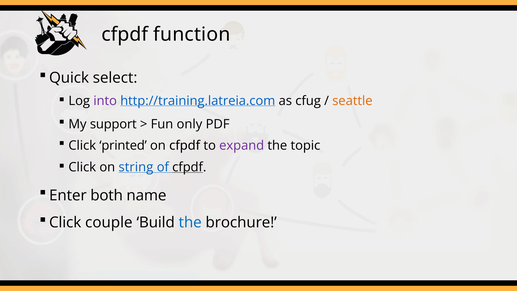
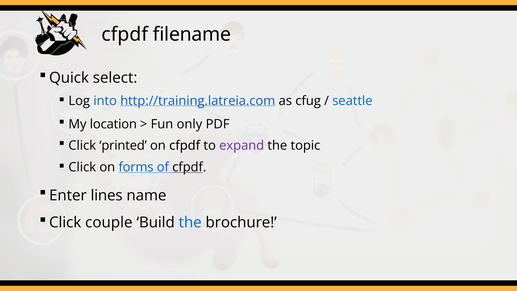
function: function -> filename (192, 34)
into colour: purple -> blue (105, 101)
seattle colour: orange -> blue (352, 101)
support: support -> location (113, 124)
string: string -> forms (136, 167)
both: both -> lines (107, 195)
